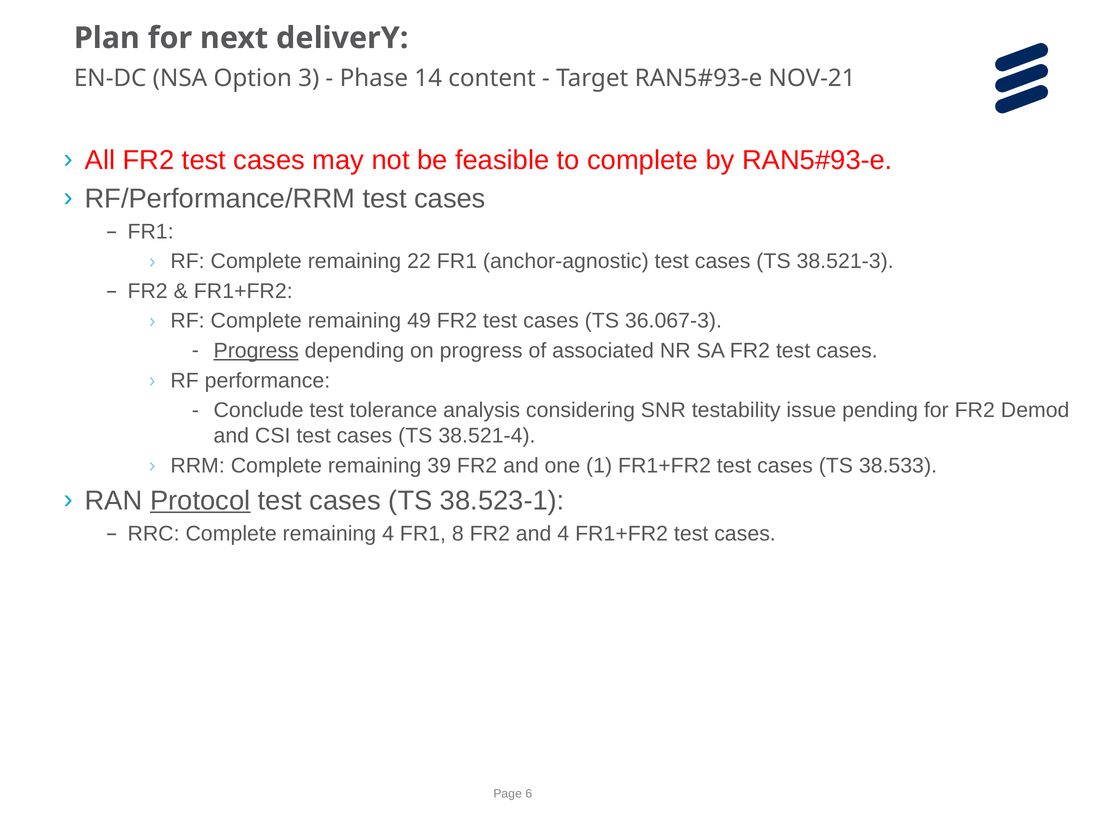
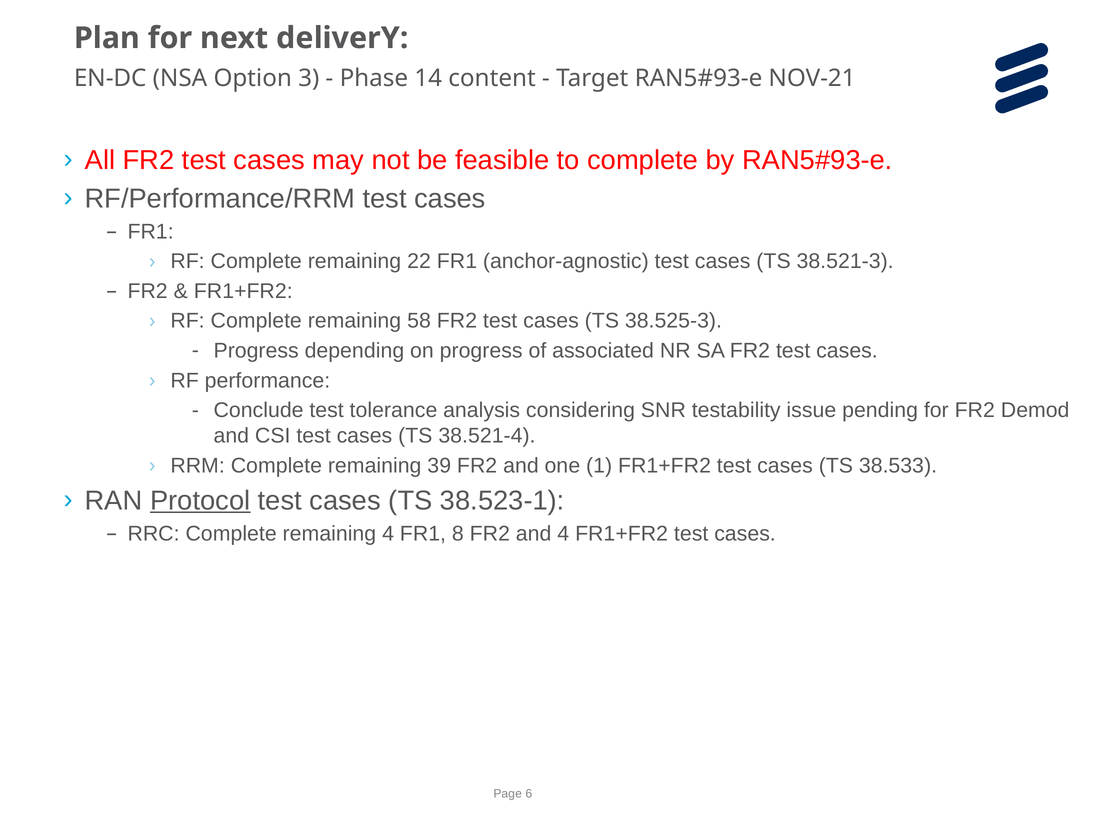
49: 49 -> 58 (419, 321)
36.067-3: 36.067-3 -> 38.525-3 (673, 321)
Progress underline: present -> none (256, 351)
